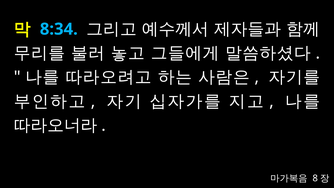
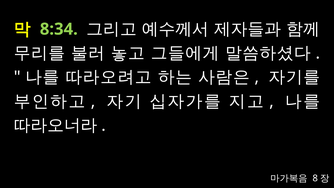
8:34 colour: light blue -> light green (59, 29)
